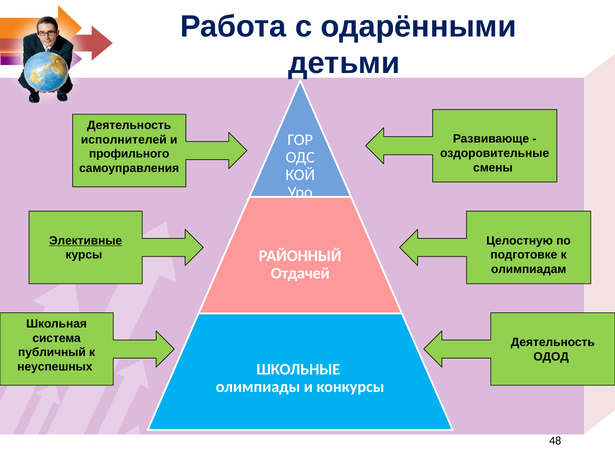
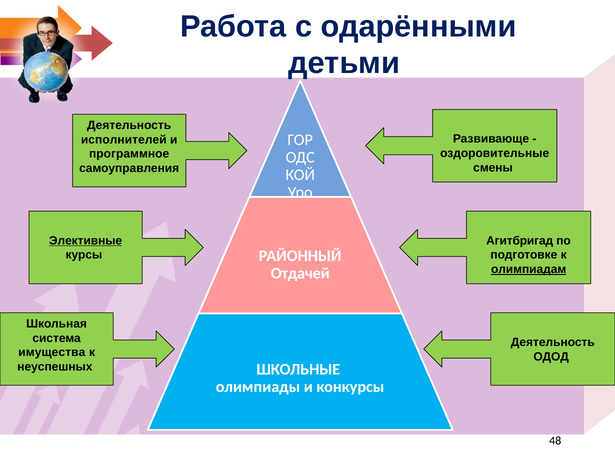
профильного: профильного -> программное (129, 154)
Целостную: Целостную -> Агитбригад (520, 241)
олимпиадам underline: none -> present (529, 269)
публичный: публичный -> имущества (52, 353)
